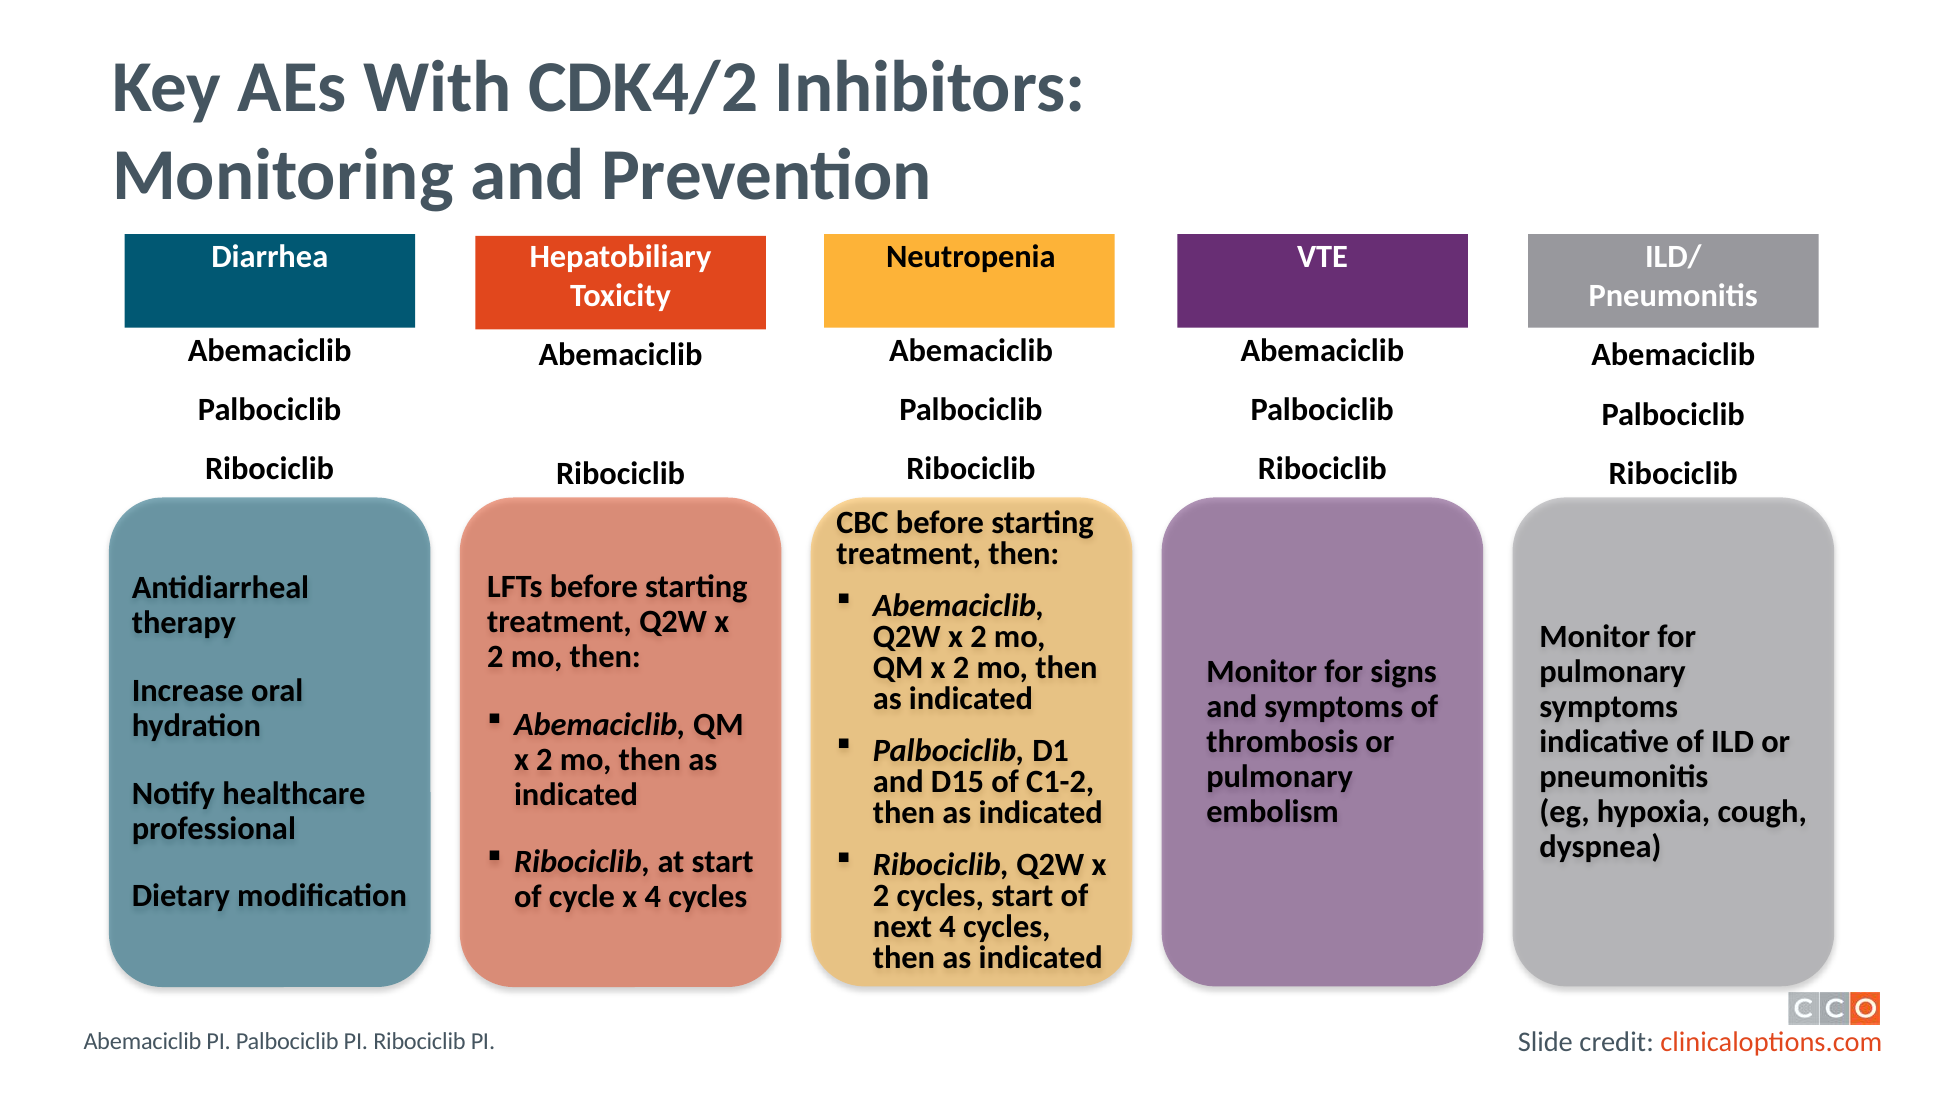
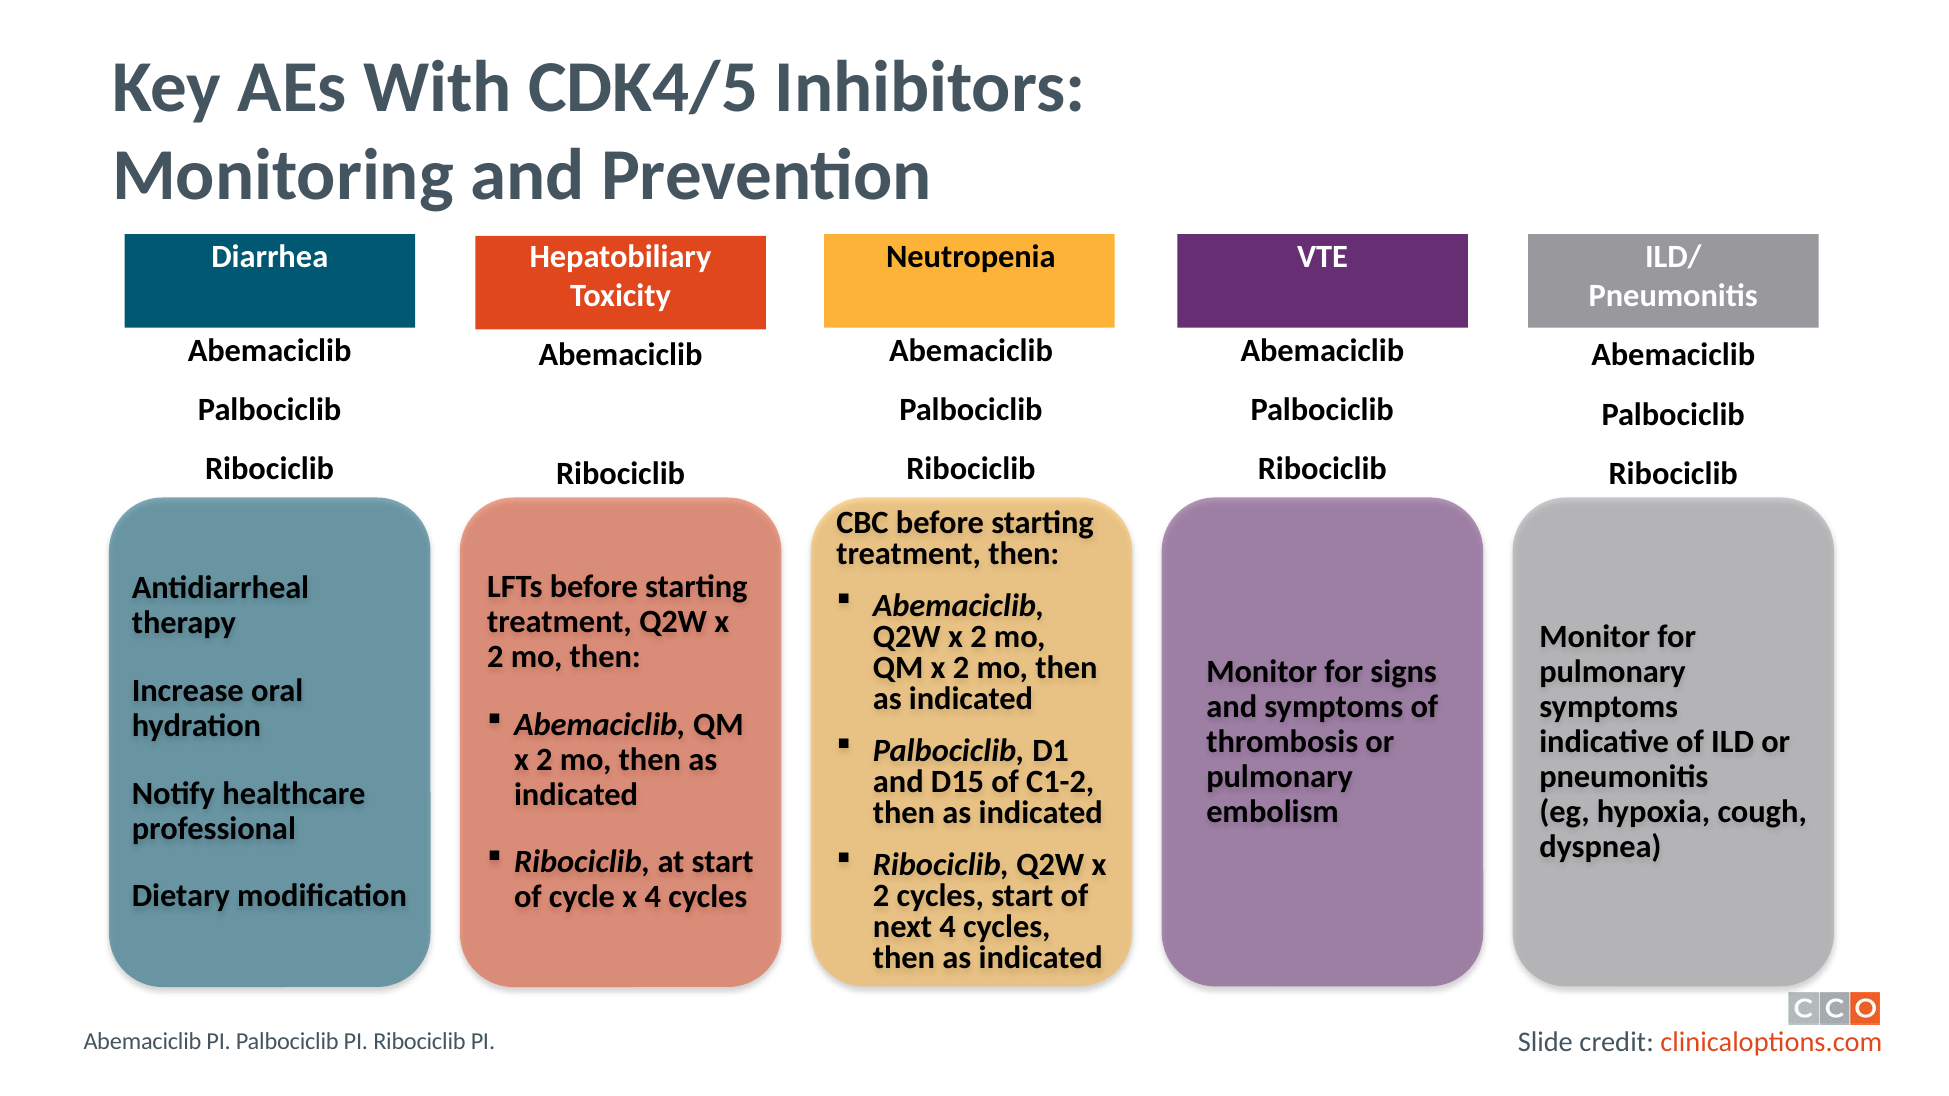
CDK4/2: CDK4/2 -> CDK4/5 (643, 87)
